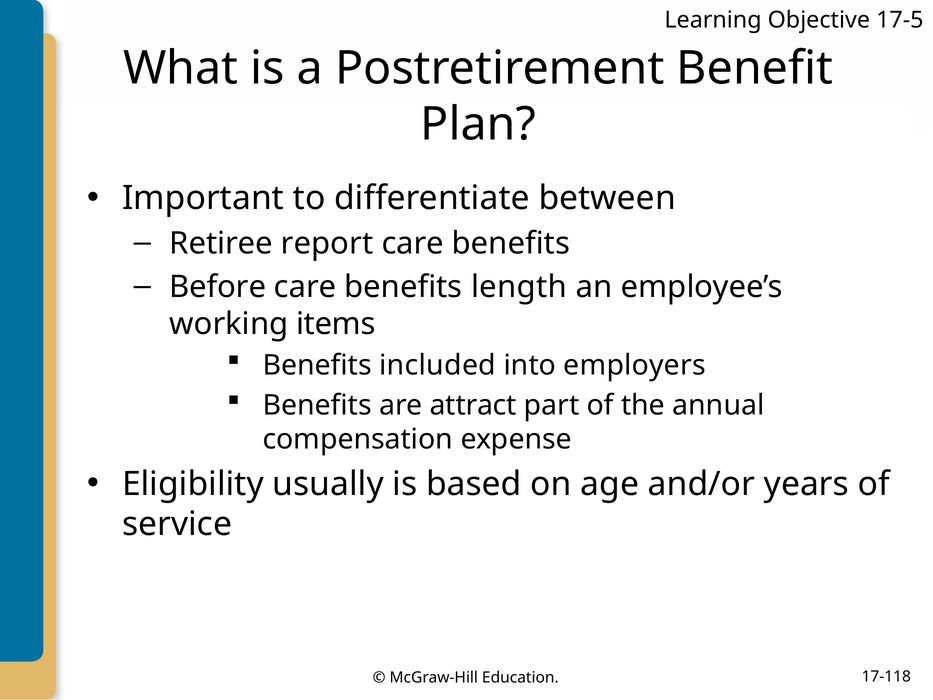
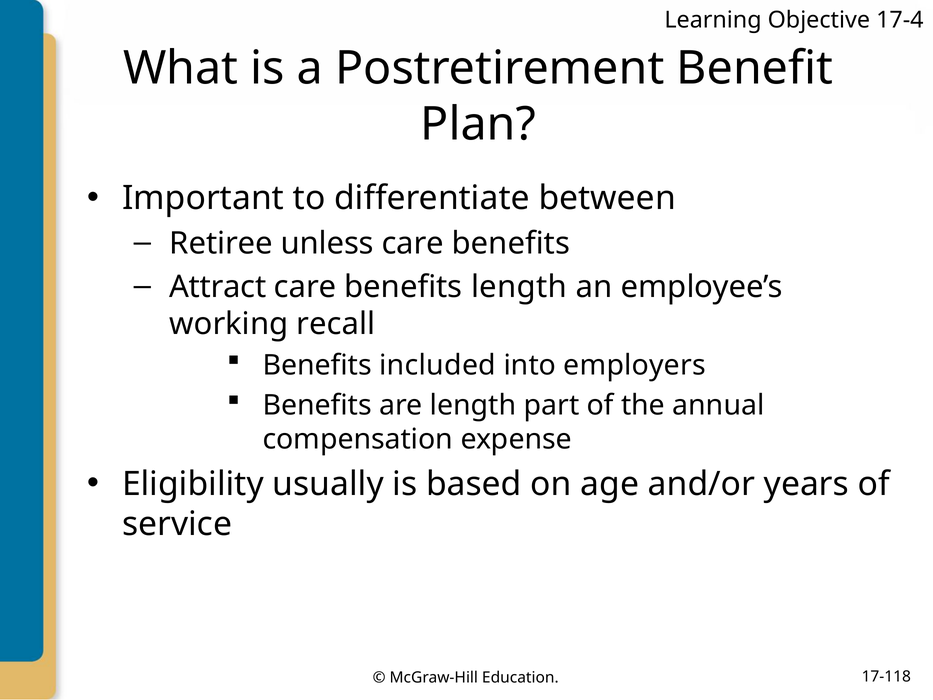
17-5: 17-5 -> 17-4 (900, 20)
report: report -> unless (327, 243)
Before: Before -> Attract (218, 287)
items: items -> recall (336, 324)
are attract: attract -> length (473, 405)
